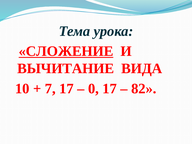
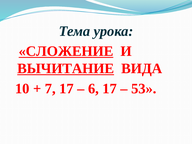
ВЫЧИТАНИЕ underline: none -> present (66, 69)
0: 0 -> 6 (93, 89)
82: 82 -> 53 (144, 89)
